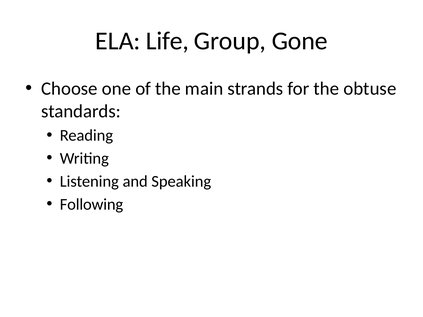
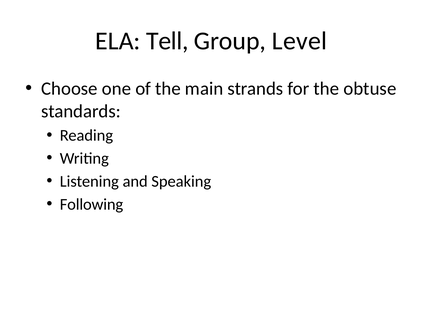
Life: Life -> Tell (167, 41)
Gone: Gone -> Level (300, 41)
